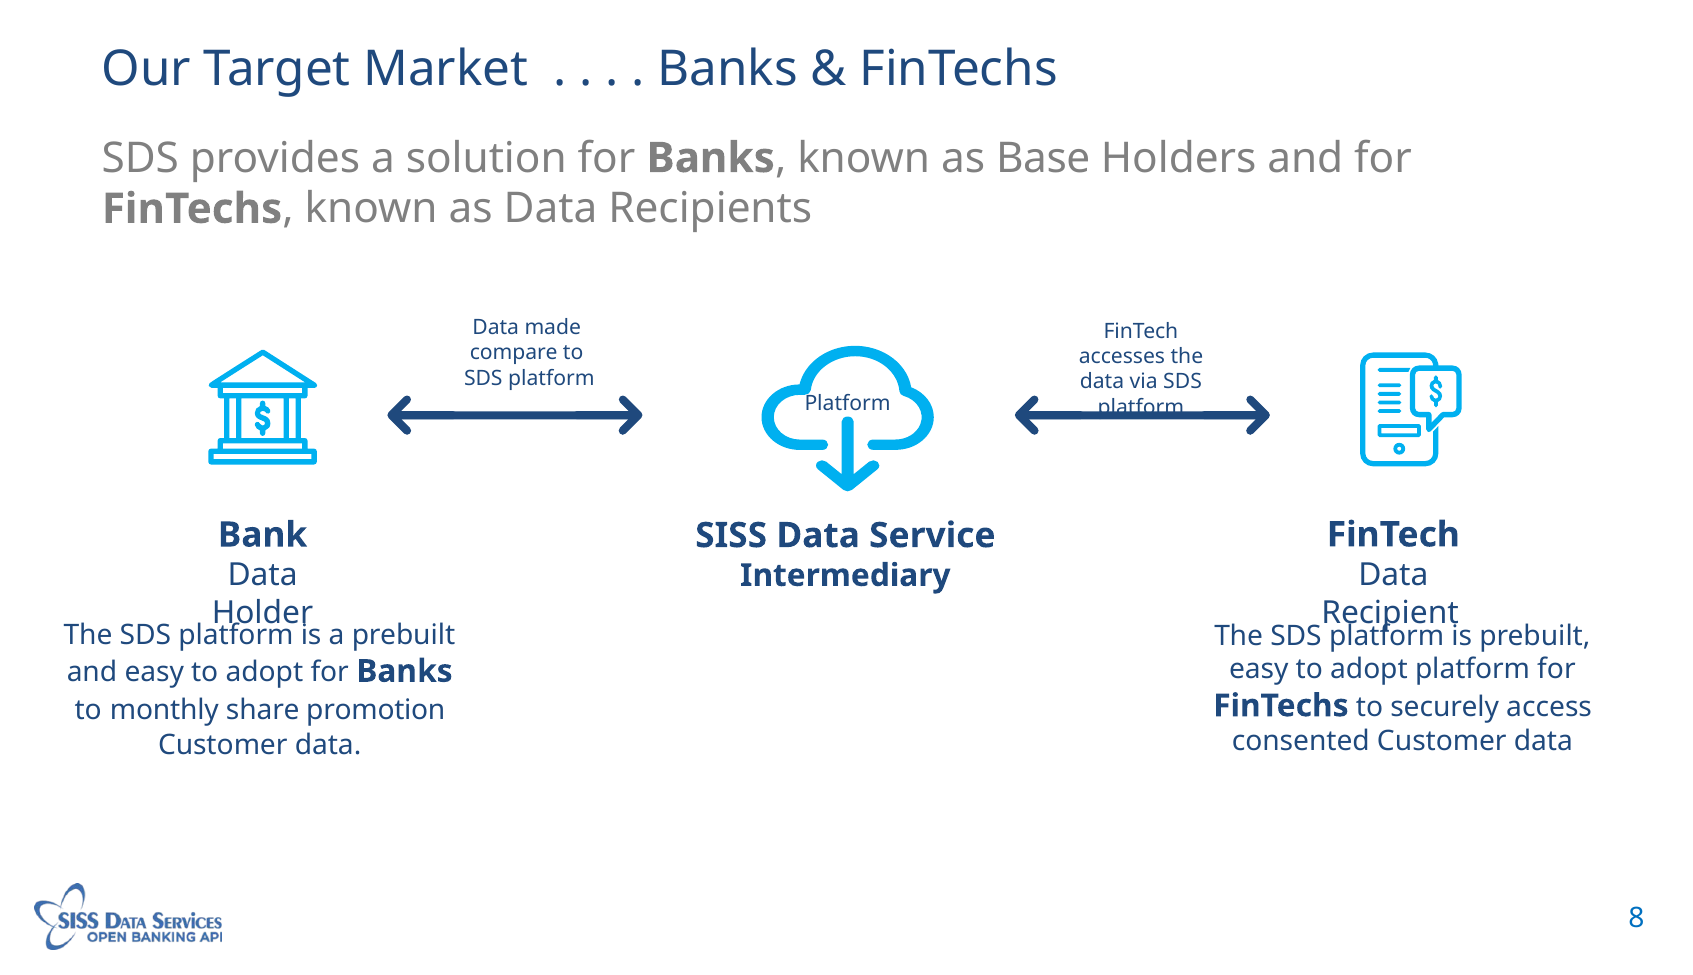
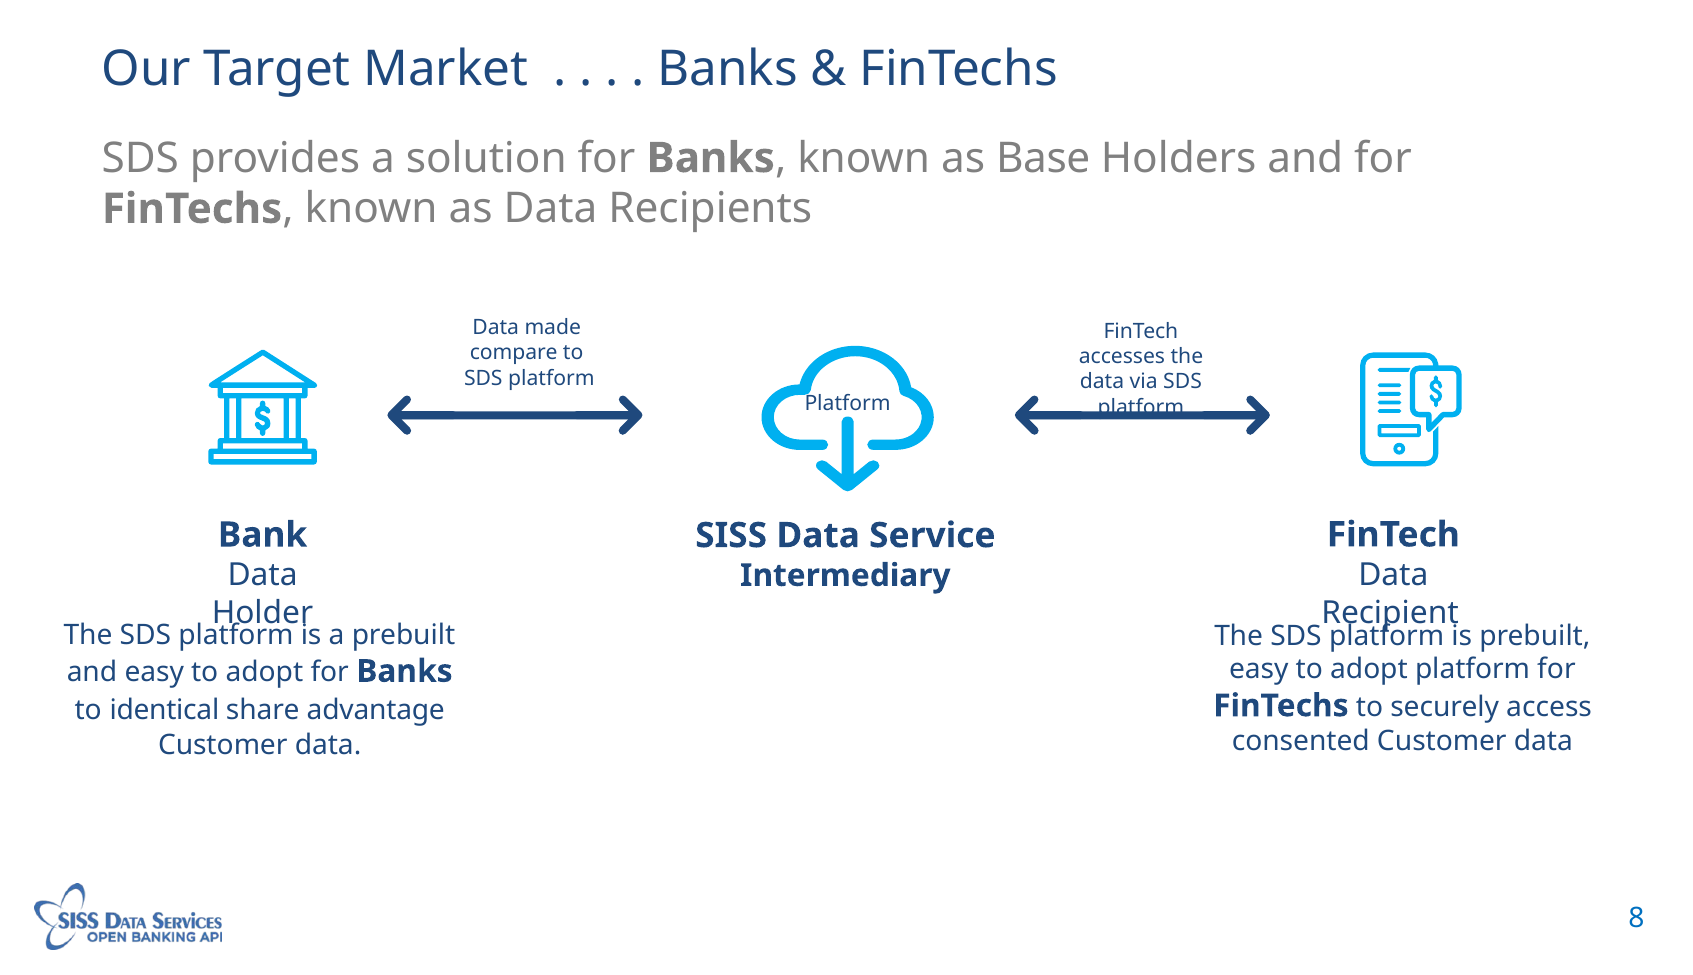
monthly: monthly -> identical (164, 711)
promotion: promotion -> advantage (376, 711)
